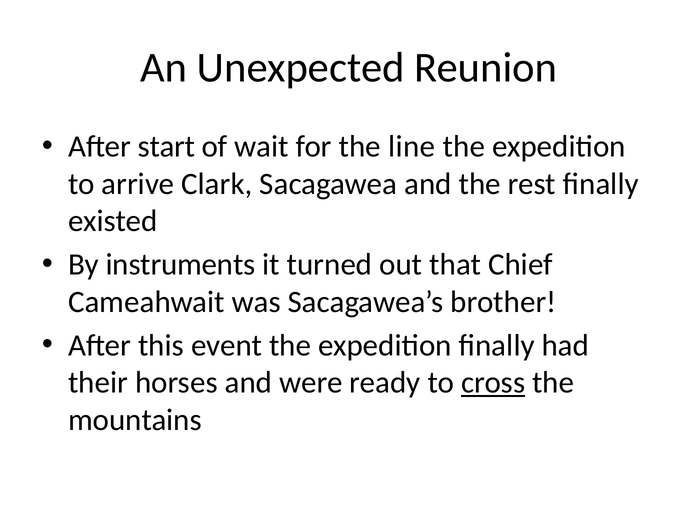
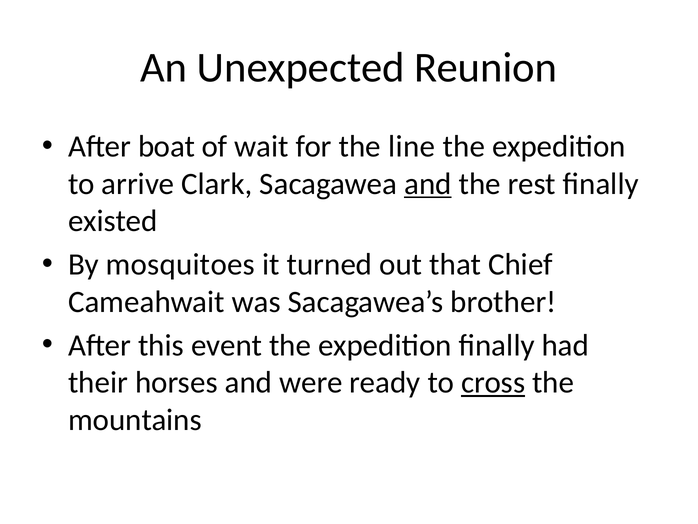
start: start -> boat (166, 146)
and underline: none -> present (428, 184)
instruments: instruments -> mosquitoes (180, 264)
